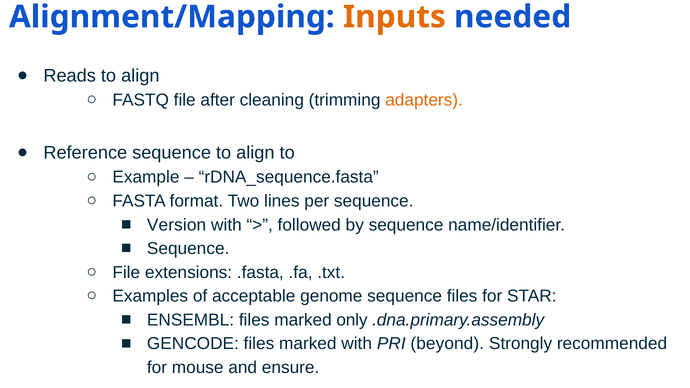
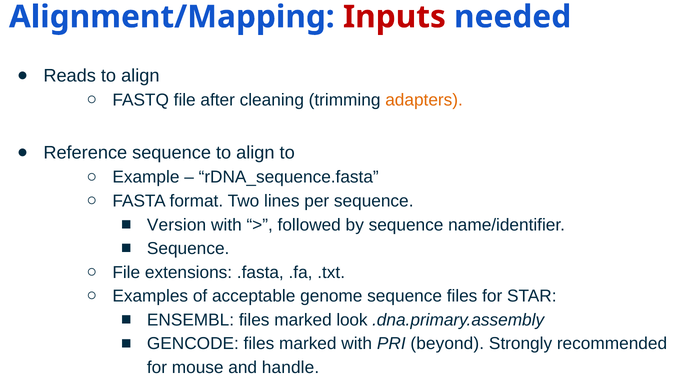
Inputs colour: orange -> red (394, 17)
only: only -> look (352, 320)
ensure: ensure -> handle (291, 368)
